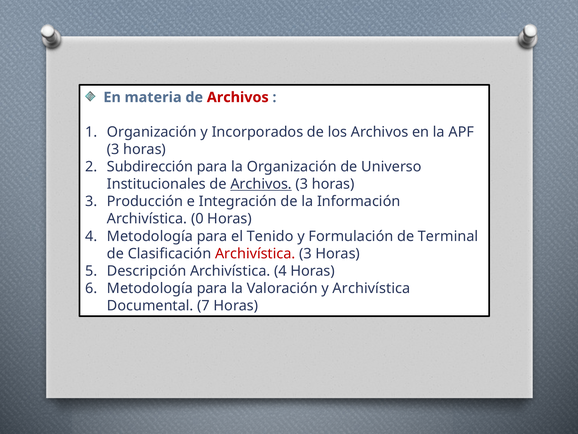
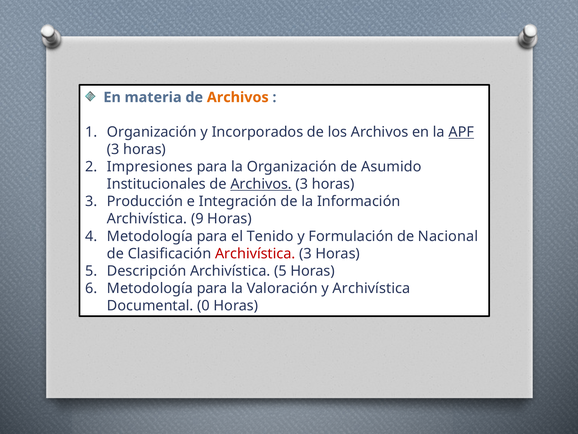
Archivos colour: red -> orange (238, 97)
APF underline: none -> present (461, 132)
Subdirección: Subdirección -> Impresiones (150, 167)
Universo: Universo -> Asumido (391, 167)
0: 0 -> 9 (197, 219)
Terminal: Terminal -> Nacional (448, 236)
Archivística 4: 4 -> 5 (280, 271)
7: 7 -> 0 (204, 305)
